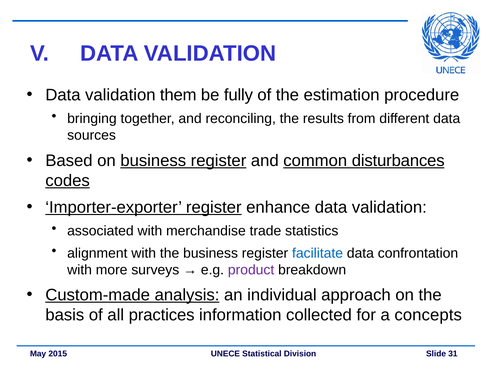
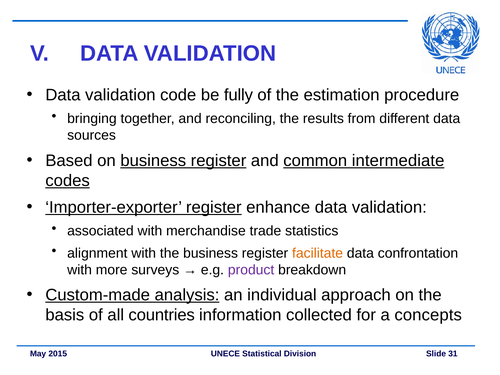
them: them -> code (178, 95)
disturbances: disturbances -> intermediate (398, 161)
facilitate colour: blue -> orange (318, 253)
practices: practices -> countries (162, 315)
